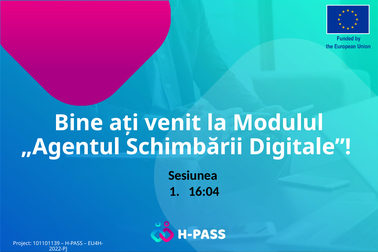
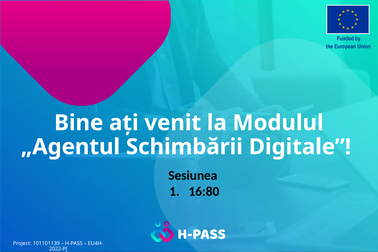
16:04: 16:04 -> 16:80 (204, 192)
